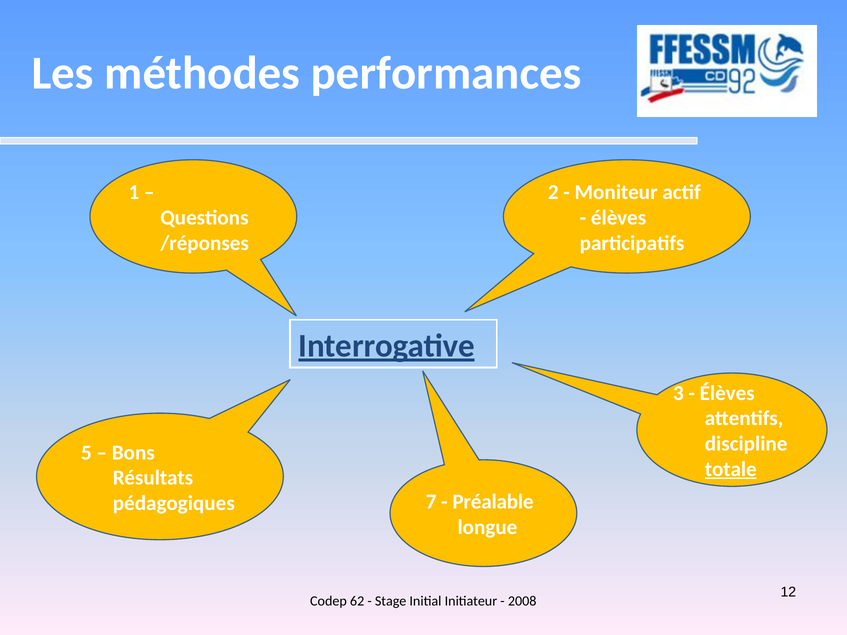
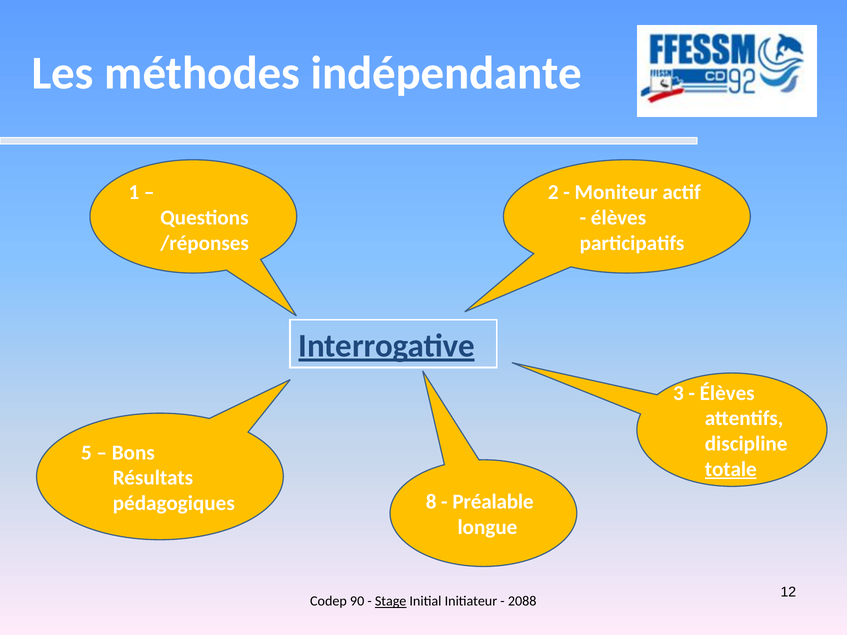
performances: performances -> indépendante (446, 73)
7: 7 -> 8 (431, 502)
62: 62 -> 90 (357, 602)
Stage underline: none -> present (391, 602)
2008: 2008 -> 2088 (522, 602)
